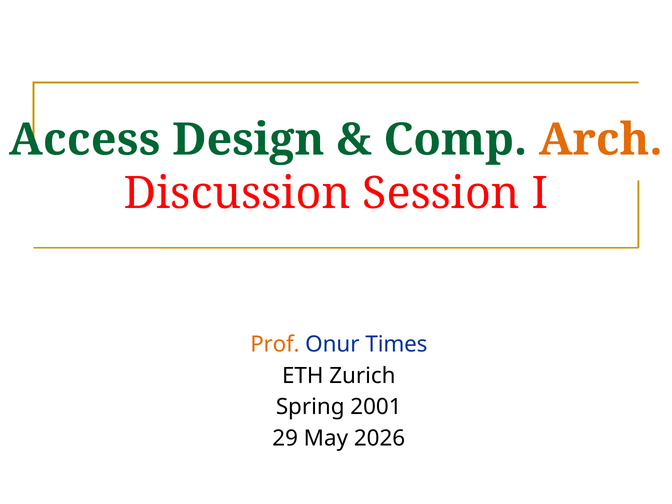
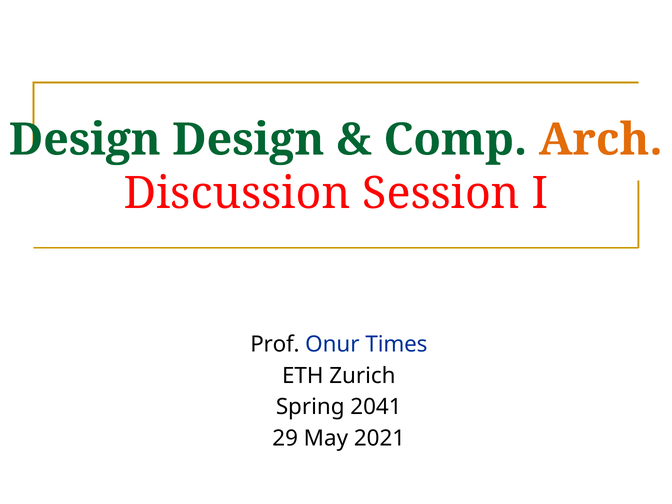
Access: Access -> Design (85, 140)
Prof colour: orange -> black (275, 344)
2001: 2001 -> 2041 (376, 407)
2026: 2026 -> 2021 (380, 438)
